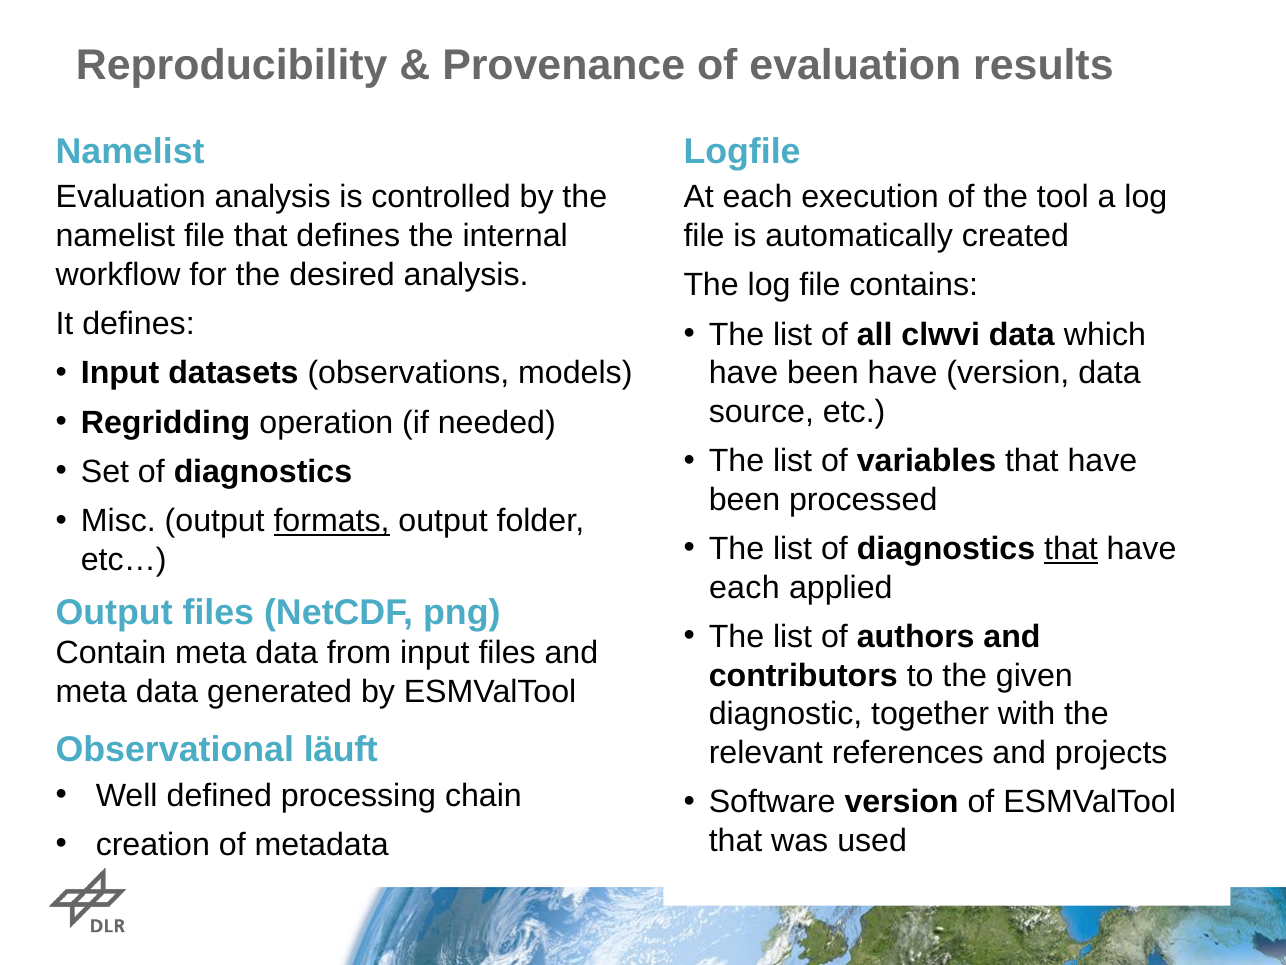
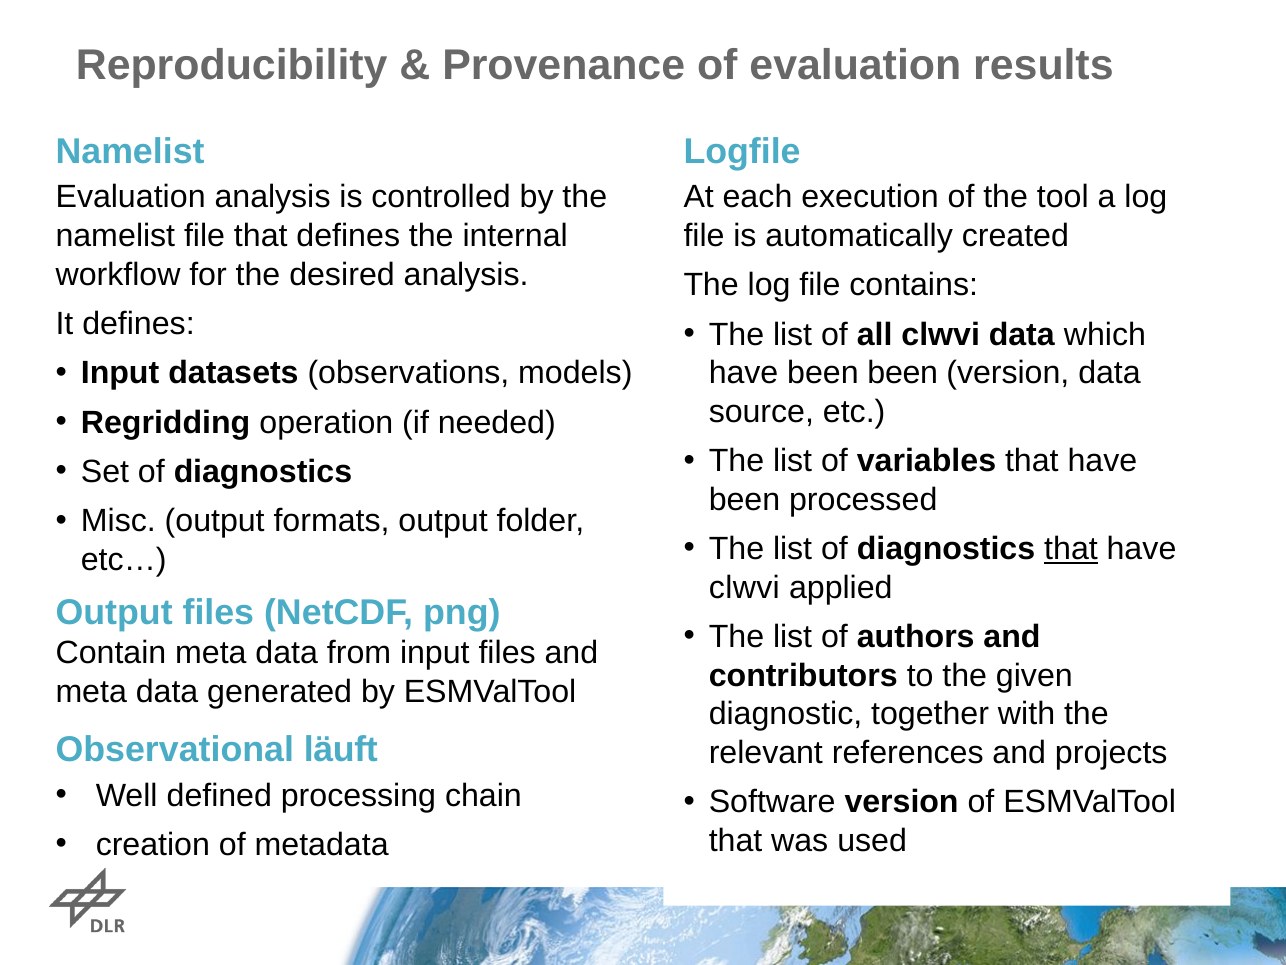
been have: have -> been (903, 373)
formats underline: present -> none (332, 521)
each: each -> clwvi (744, 587)
